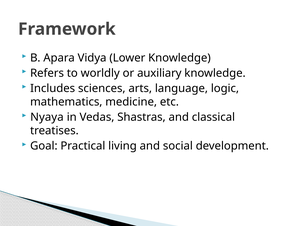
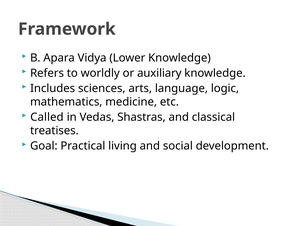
Nyaya: Nyaya -> Called (47, 117)
